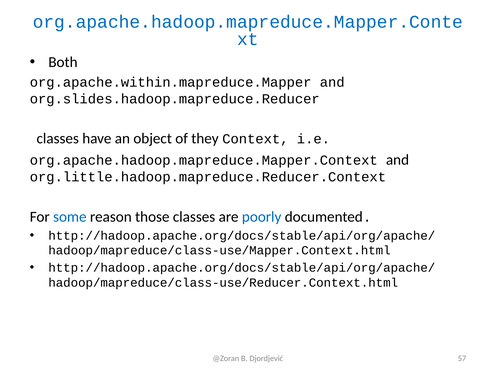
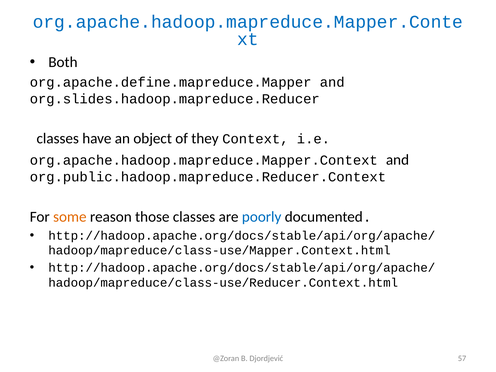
org.apache.within.mapreduce.Mapper: org.apache.within.mapreduce.Mapper -> org.apache.define.mapreduce.Mapper (171, 82)
org.little.hadoop.mapreduce.Reducer.Context: org.little.hadoop.mapreduce.Reducer.Context -> org.public.hadoop.mapreduce.Reducer.Context (208, 177)
some colour: blue -> orange (70, 217)
